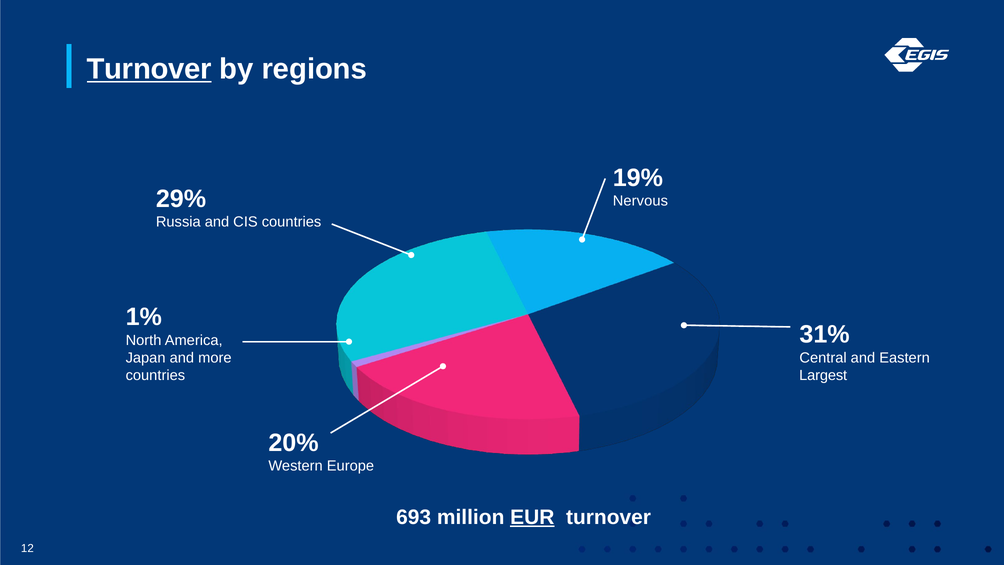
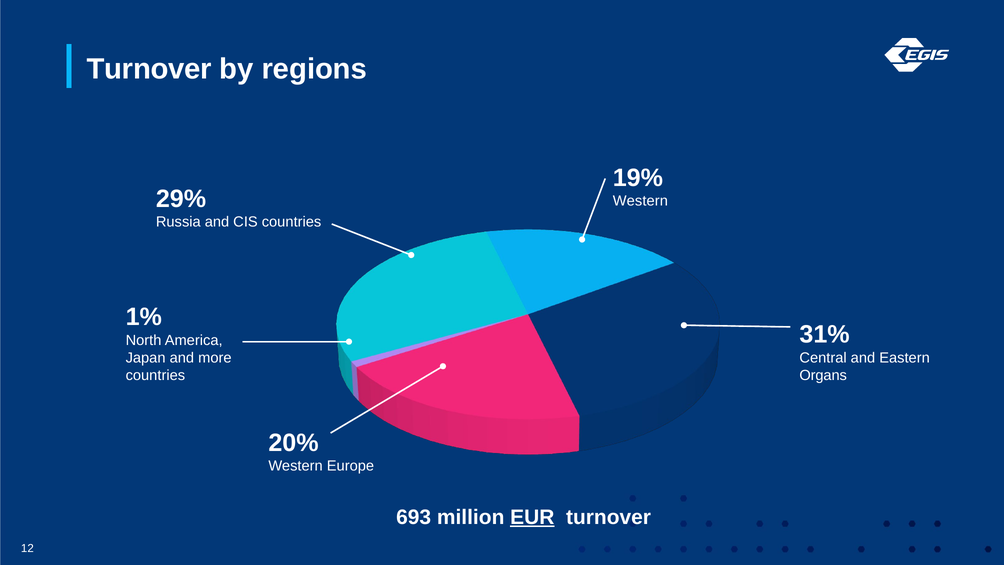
Turnover underline: present -> none (149, 69)
Nervous: Nervous -> Western (640, 201)
Largest: Largest -> Organs (823, 375)
